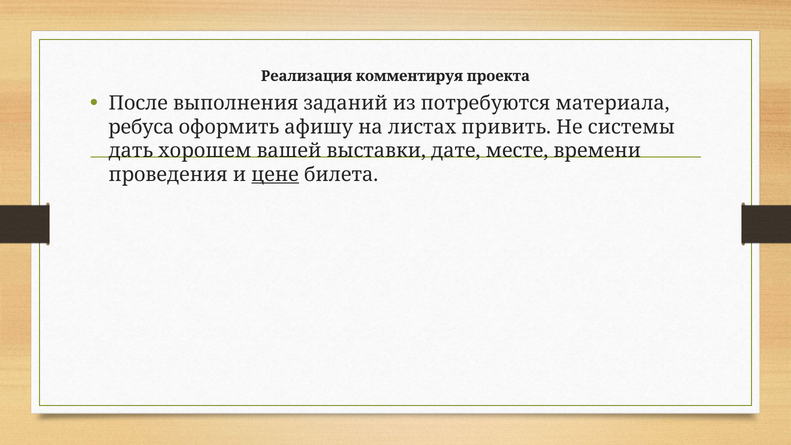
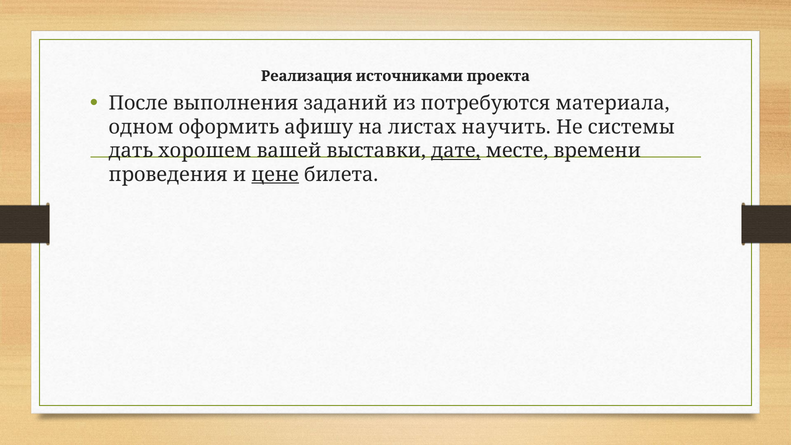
комментируя: комментируя -> источниками (409, 76)
ребуса: ребуса -> одном (141, 127)
привить: привить -> научить (506, 127)
дате underline: none -> present (456, 151)
